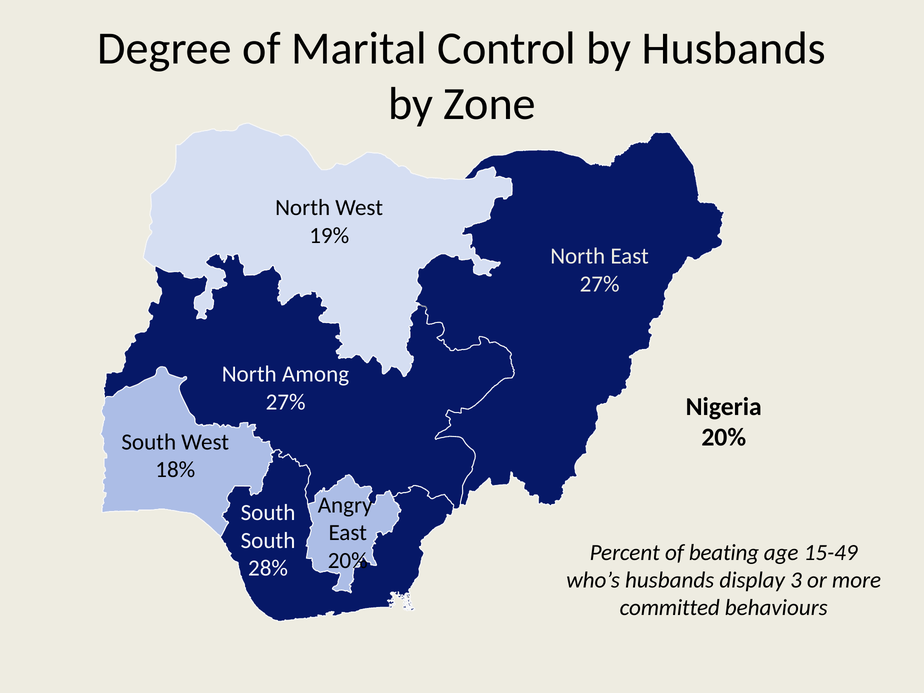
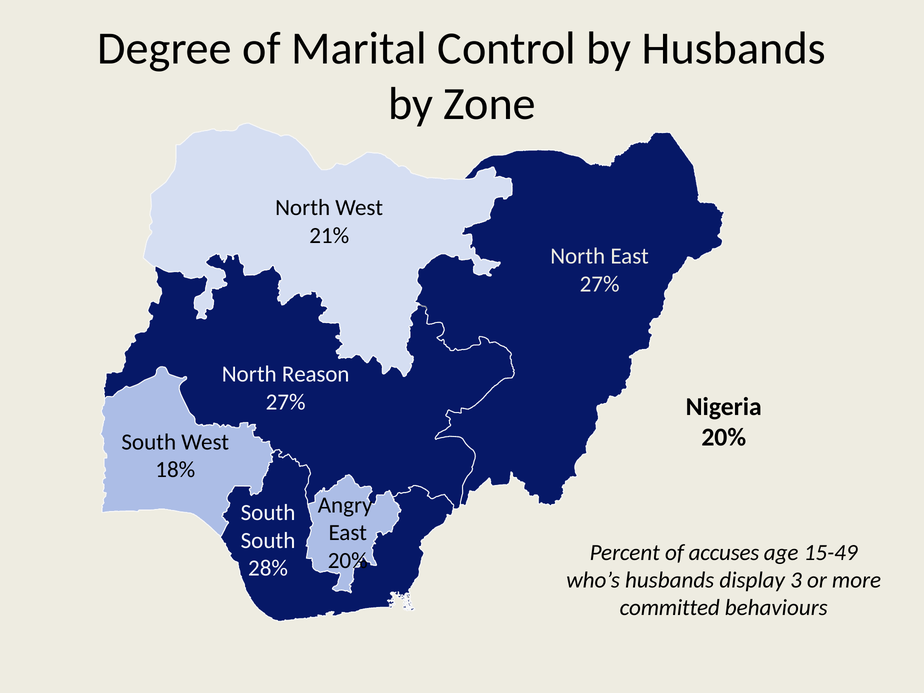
19%: 19% -> 21% (329, 235)
Among: Among -> Reason (316, 374)
beating: beating -> accuses (724, 552)
